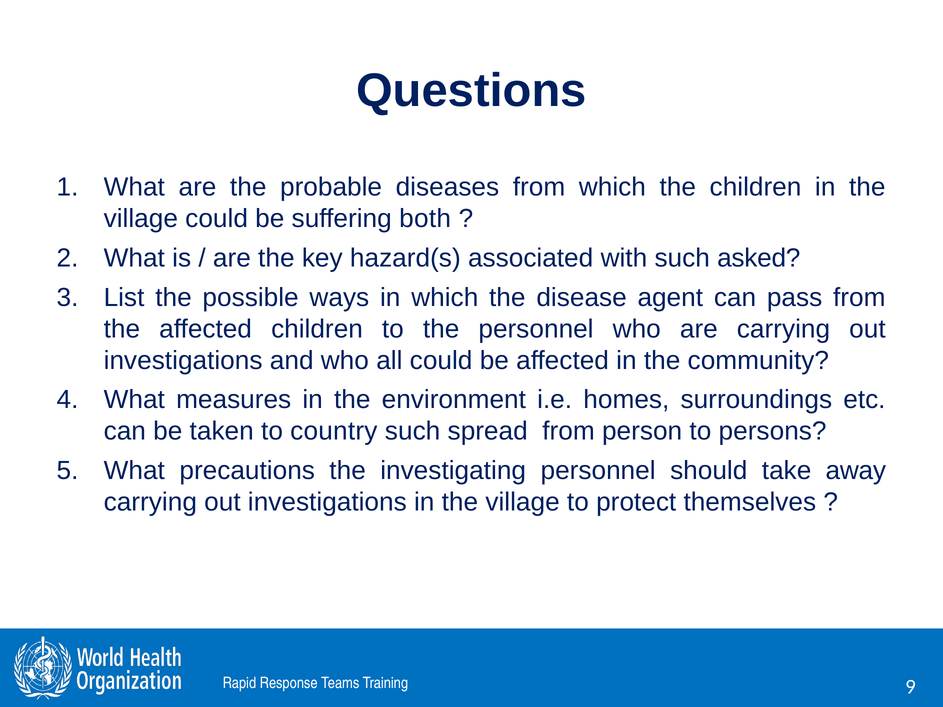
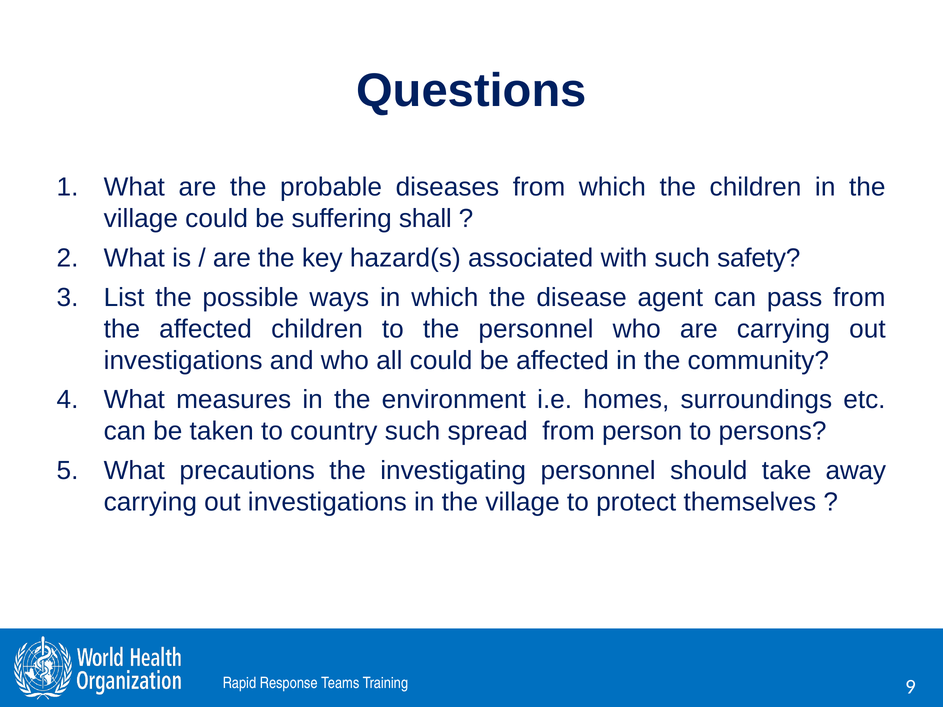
both: both -> shall (425, 219)
asked: asked -> safety (759, 258)
